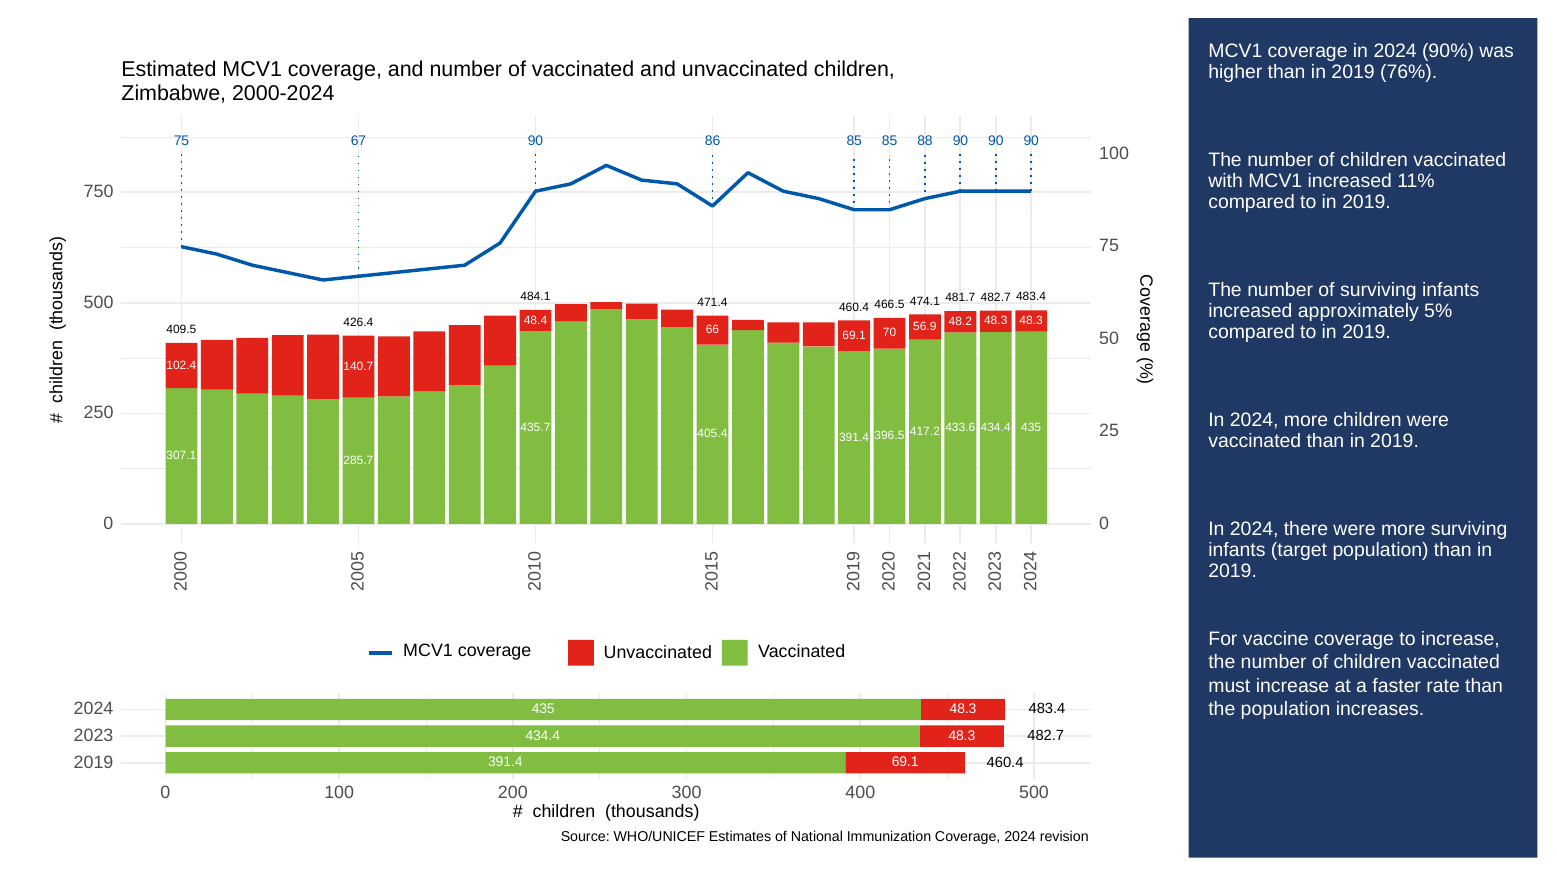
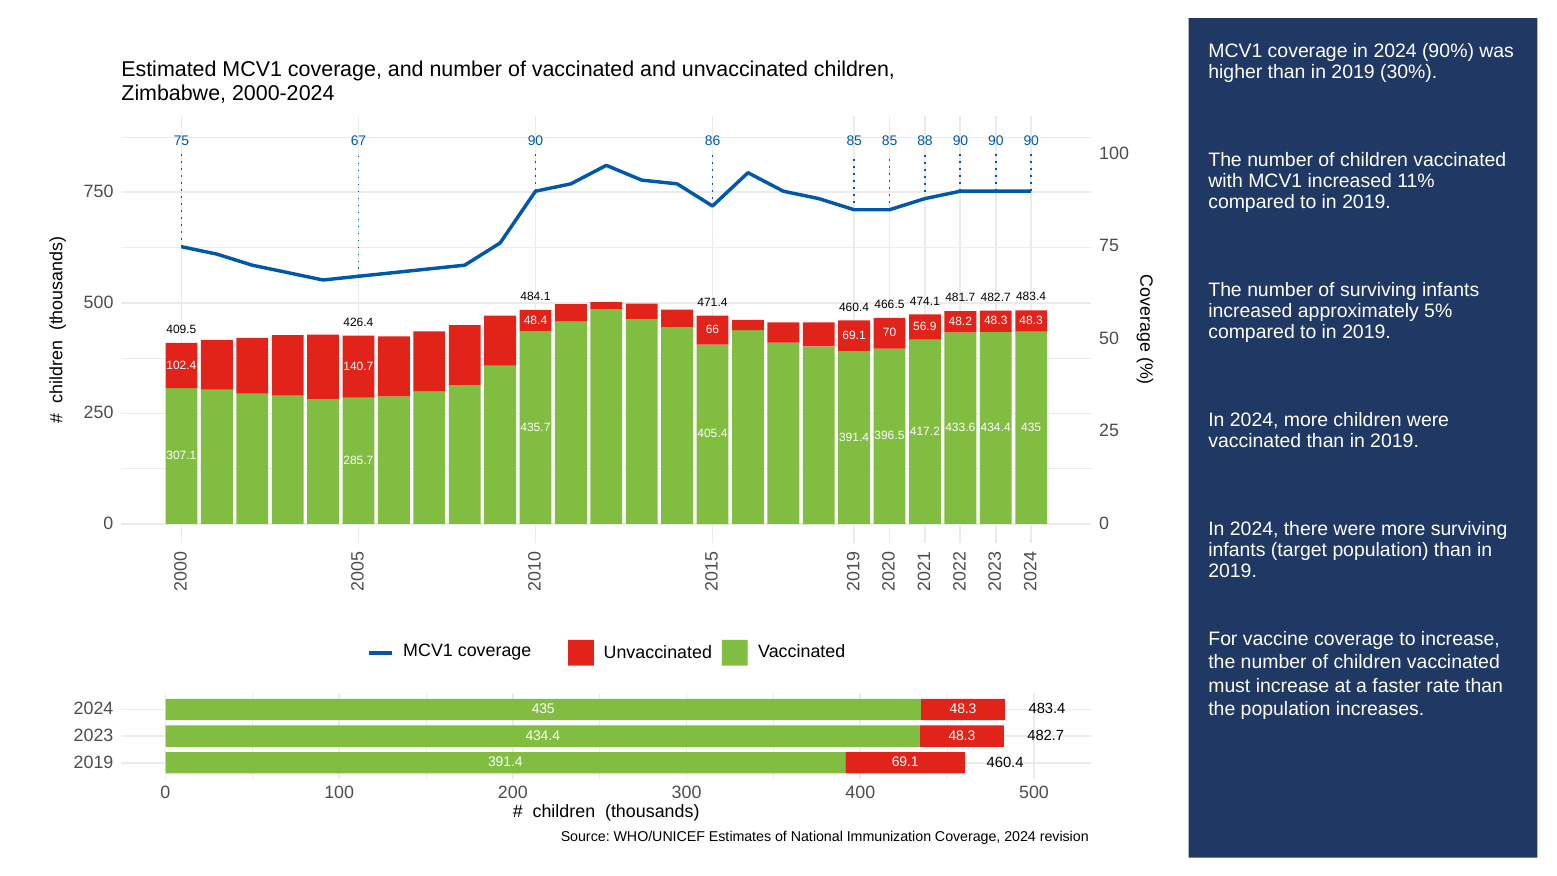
76%: 76% -> 30% (1409, 72)
